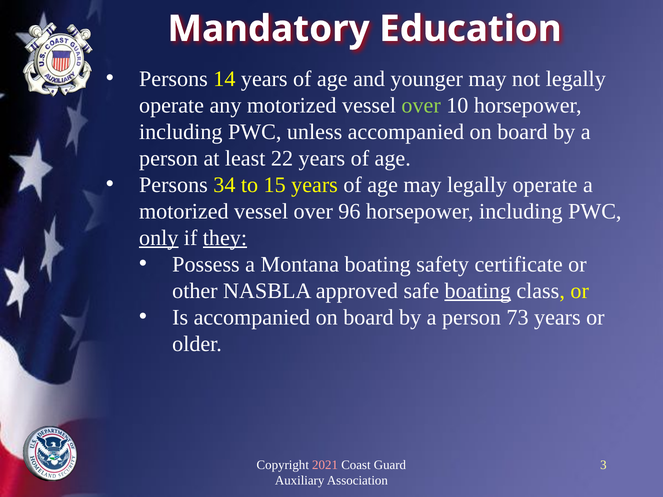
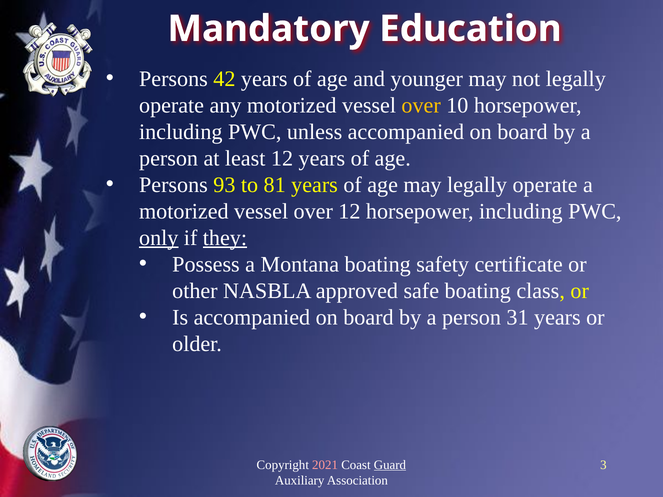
14: 14 -> 42 (224, 79)
over colour: light green -> yellow (421, 105)
least 22: 22 -> 12 (282, 158)
34: 34 -> 93 (224, 185)
15: 15 -> 81 (275, 185)
over 96: 96 -> 12 (349, 211)
boating underline: present -> none (478, 291)
73: 73 -> 31 (518, 317)
Guard underline: none -> present (390, 465)
